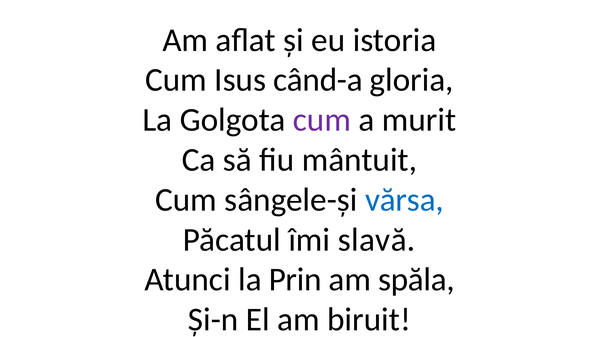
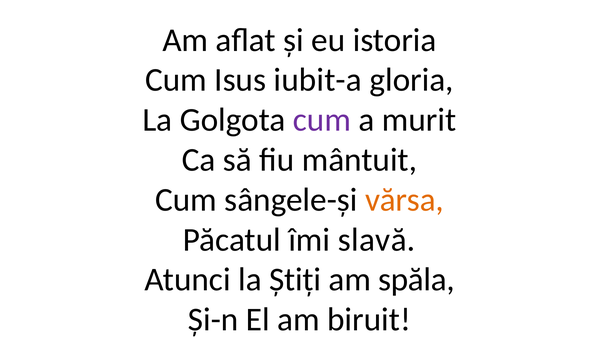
când-a: când-a -> iubit-a (318, 80)
vărsa colour: blue -> orange (404, 200)
Prin: Prin -> Știți (295, 280)
